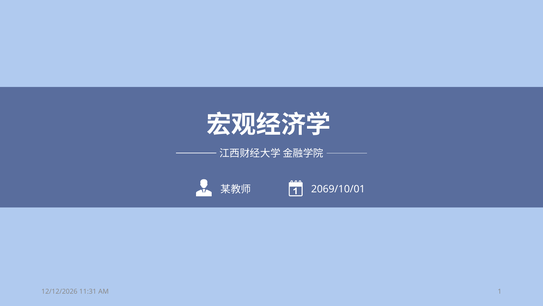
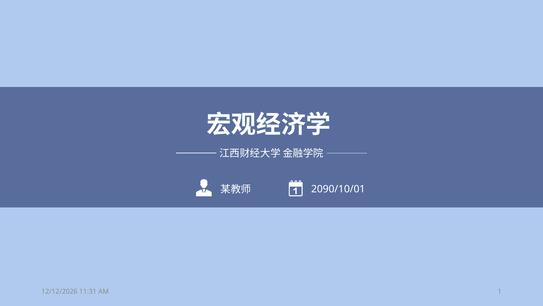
2069/10/01: 2069/10/01 -> 2090/10/01 (338, 189)
